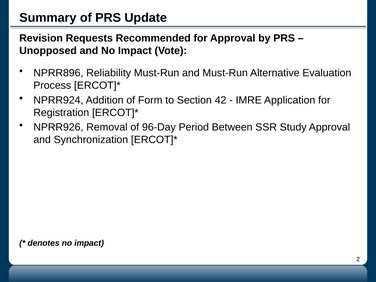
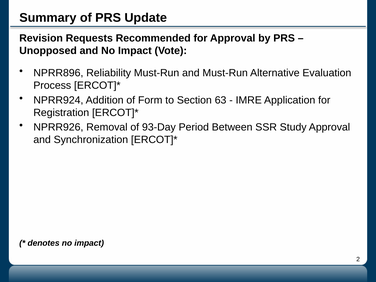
42: 42 -> 63 (221, 100)
96-Day: 96-Day -> 93-Day (159, 127)
